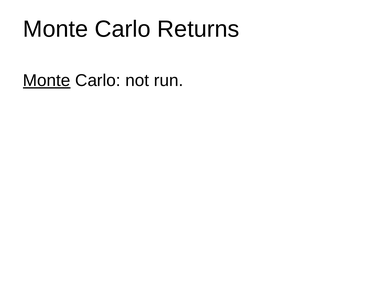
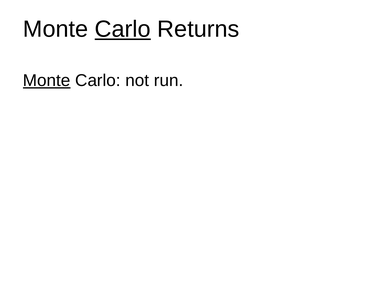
Carlo underline: none -> present (123, 29)
